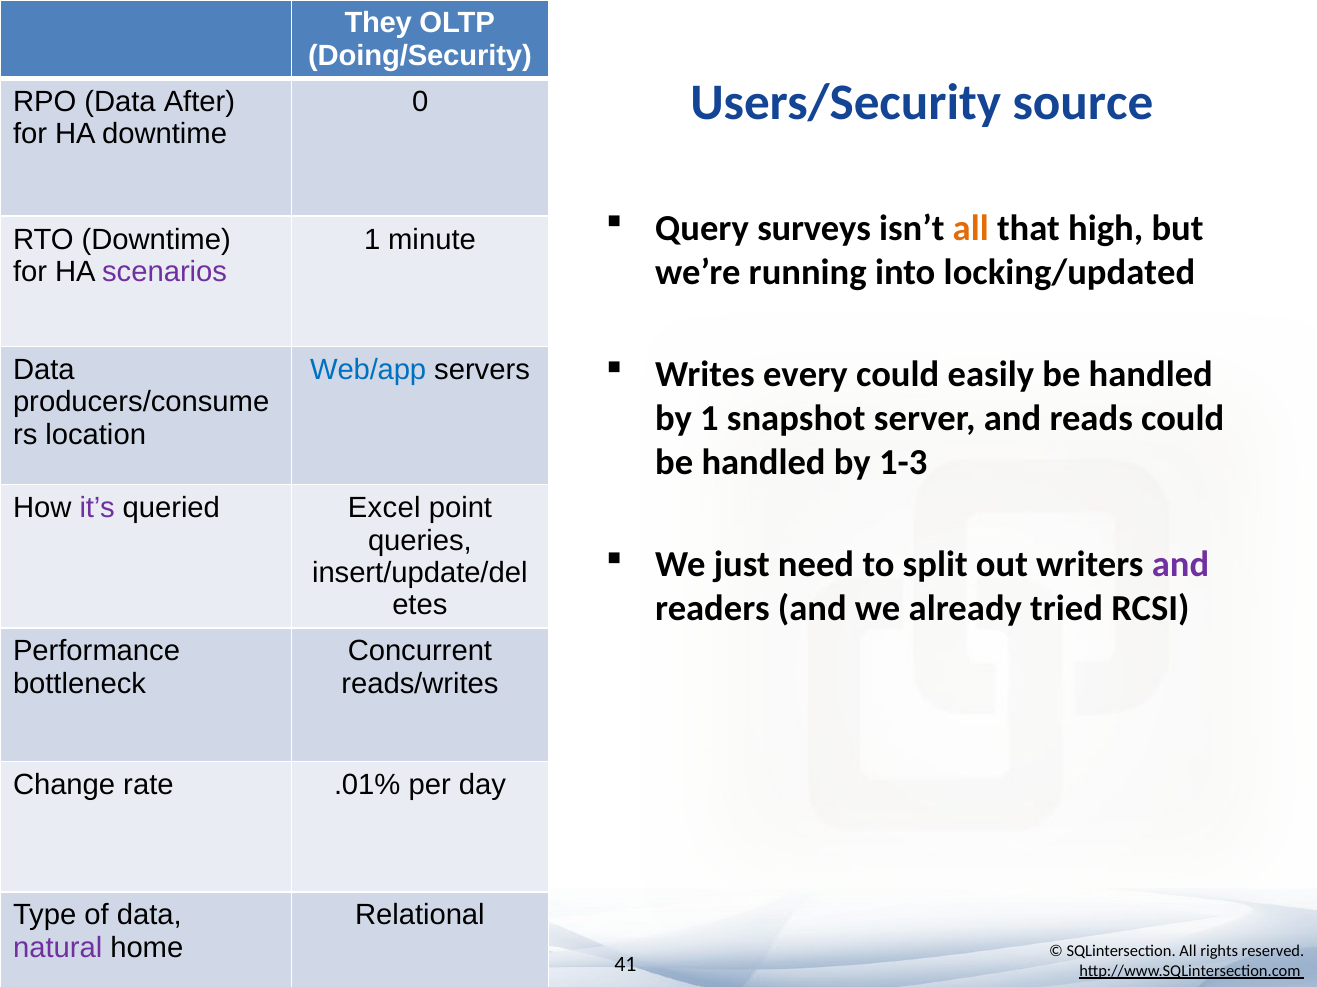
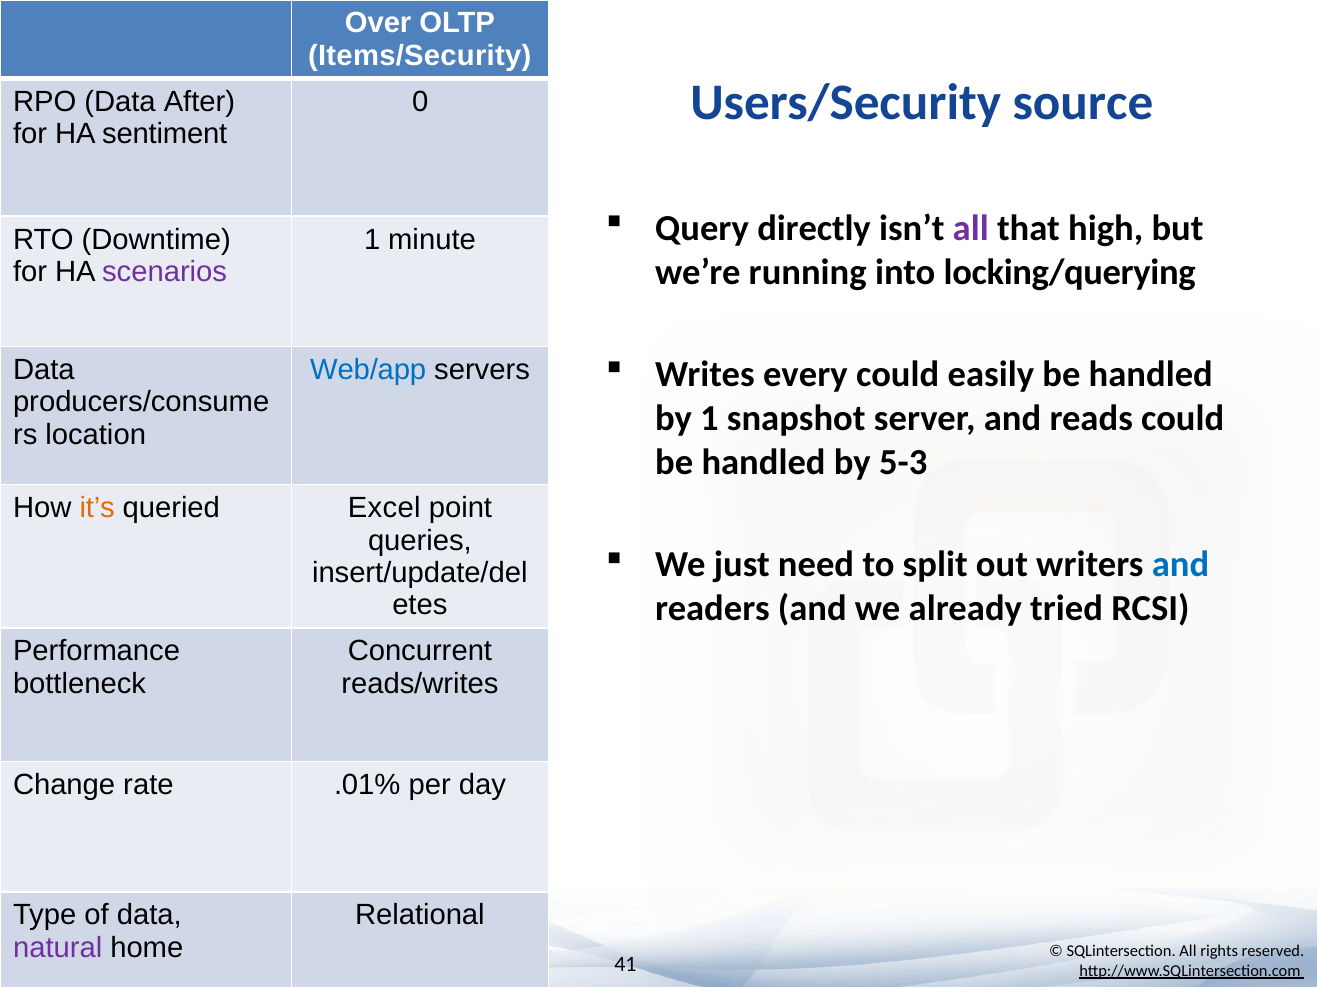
They: They -> Over (378, 23)
Doing/Security: Doing/Security -> Items/Security (420, 56)
HA downtime: downtime -> sentiment (165, 134)
surveys: surveys -> directly (814, 229)
all colour: orange -> purple (971, 229)
locking/updated: locking/updated -> locking/querying (1070, 273)
1-3: 1-3 -> 5-3 (903, 463)
it’s colour: purple -> orange (97, 508)
and colour: purple -> blue (1180, 565)
